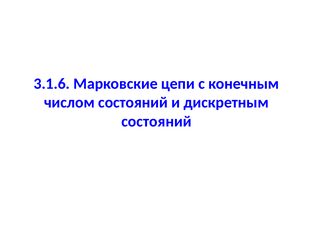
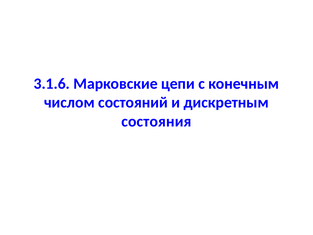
состояний: состояний -> состояния (156, 121)
